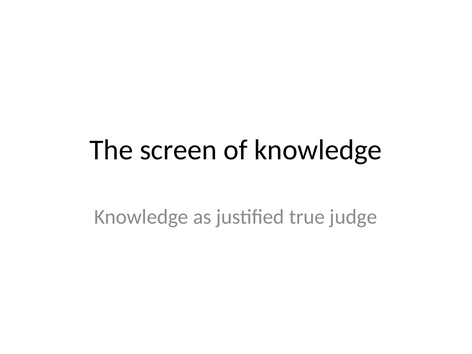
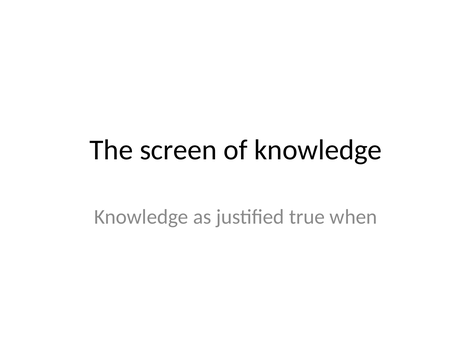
judge: judge -> when (353, 217)
